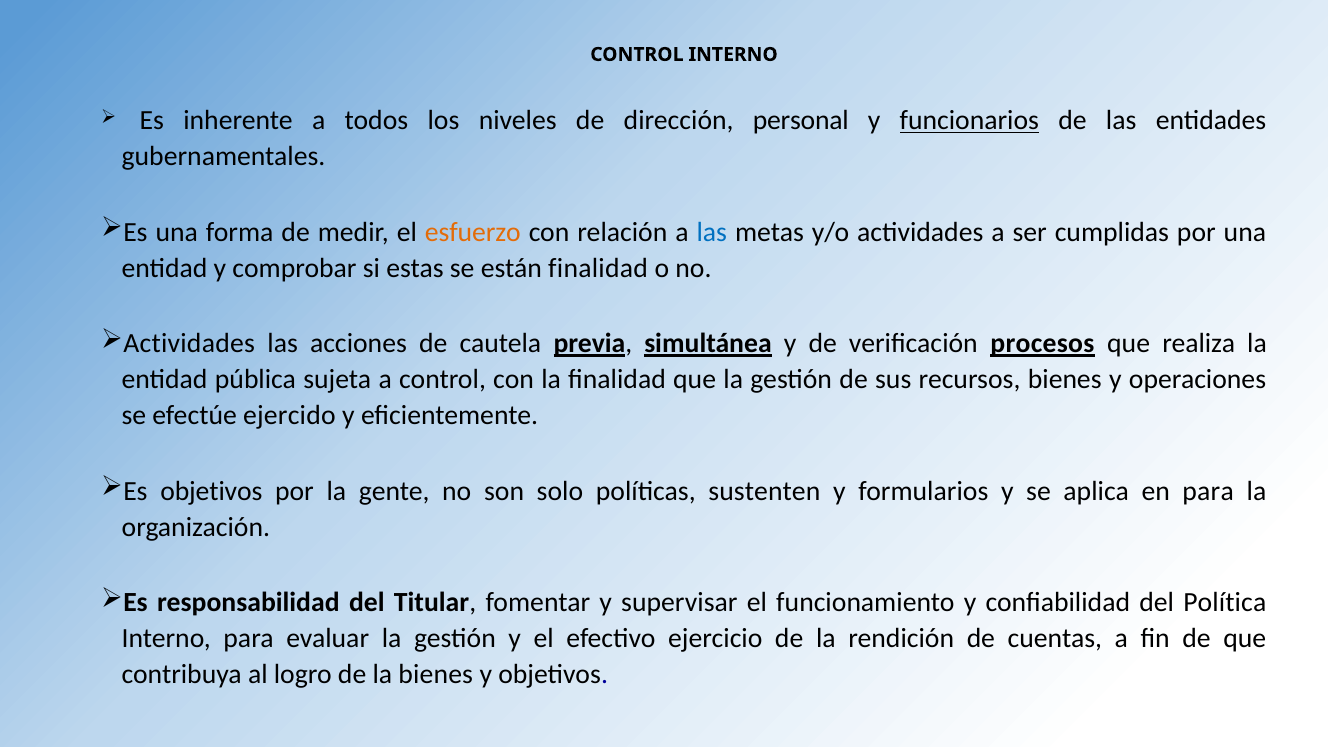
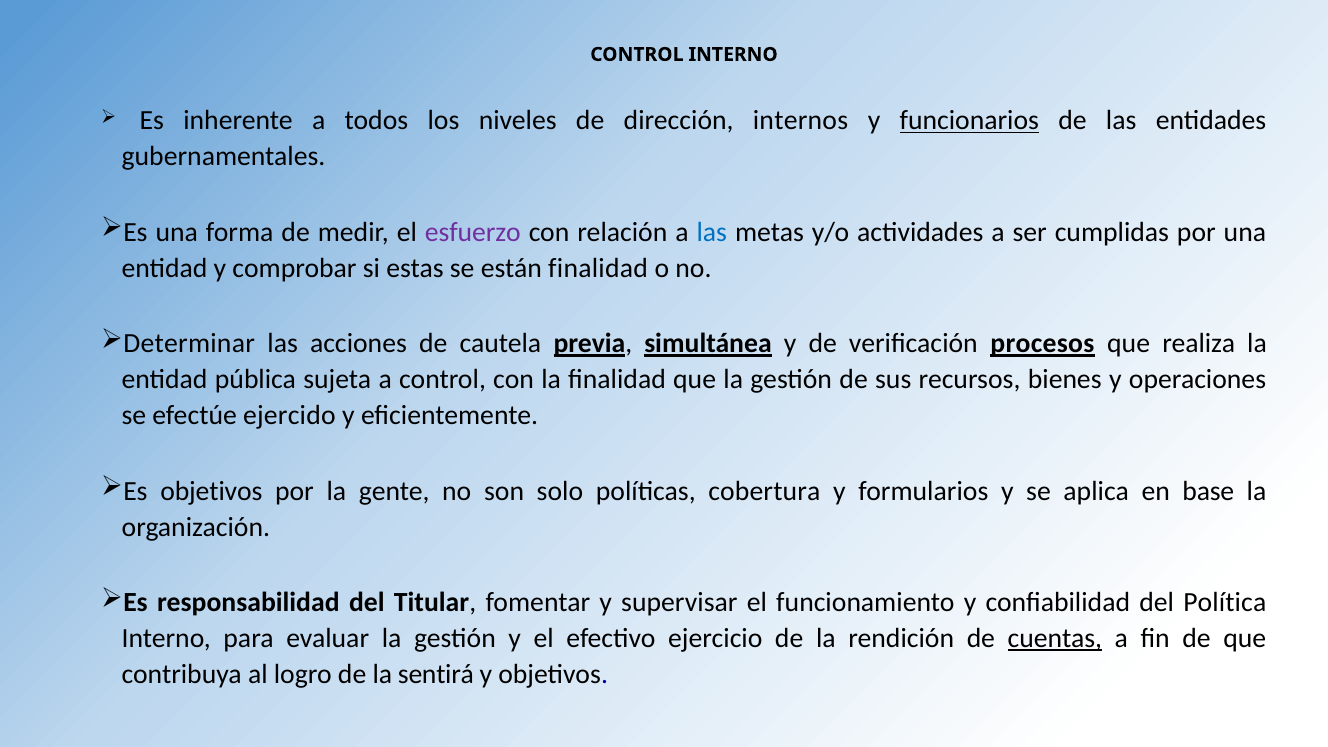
personal: personal -> internos (801, 121)
esfuerzo colour: orange -> purple (473, 232)
Actividades: Actividades -> Determinar (189, 344)
sustenten: sustenten -> cobertura (764, 491)
en para: para -> base (1208, 491)
cuentas underline: none -> present (1055, 638)
la bienes: bienes -> sentirá (436, 674)
